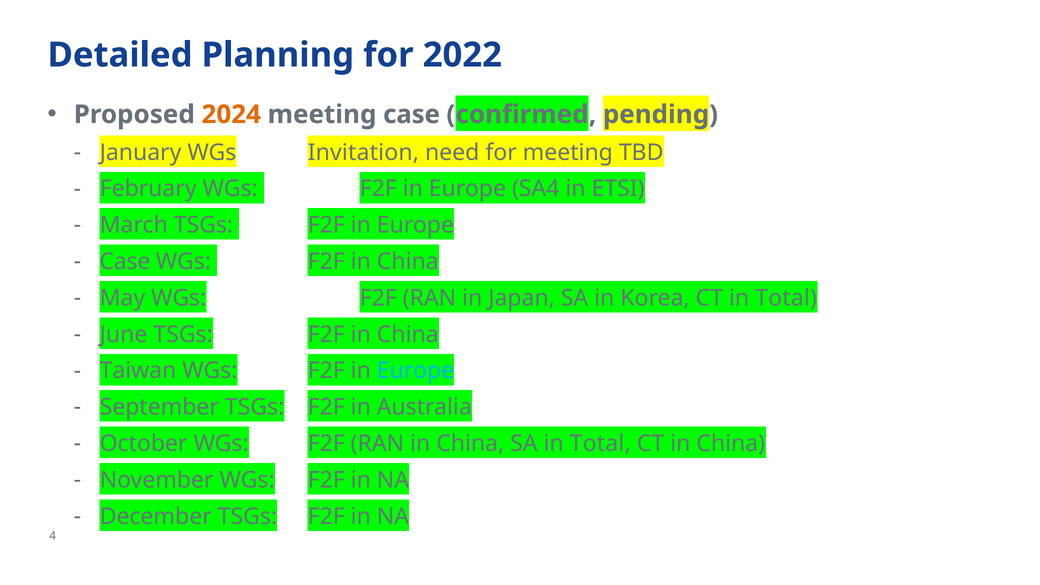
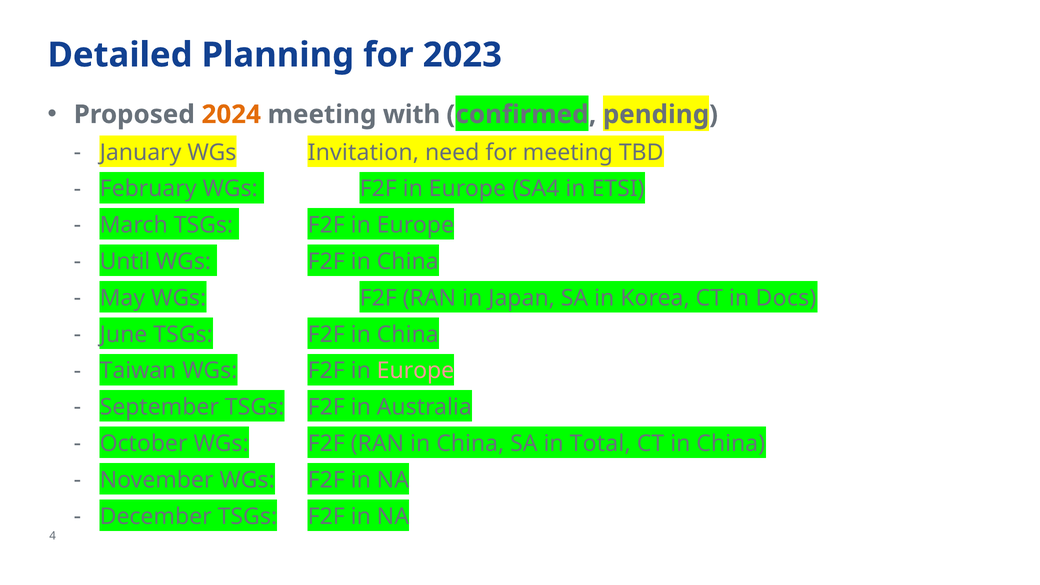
2022: 2022 -> 2023 (462, 55)
meeting case: case -> with (412, 114)
Case: Case -> Until (125, 262)
CT in Total: Total -> Docs (786, 298)
Europe colour: light blue -> pink (415, 371)
